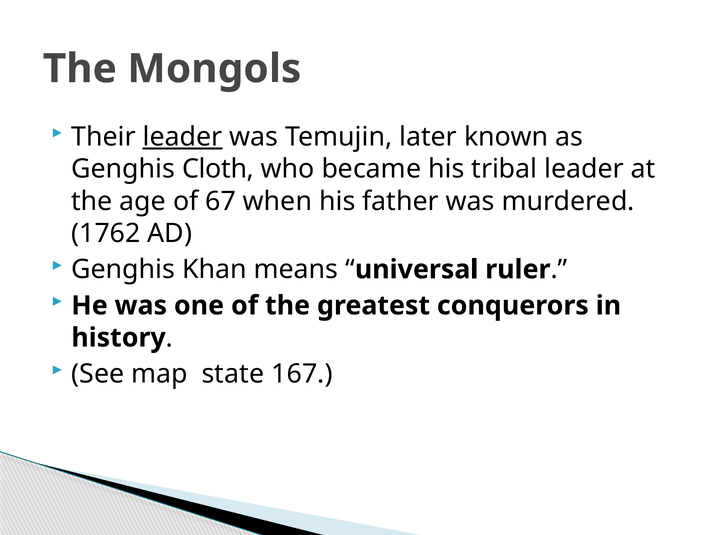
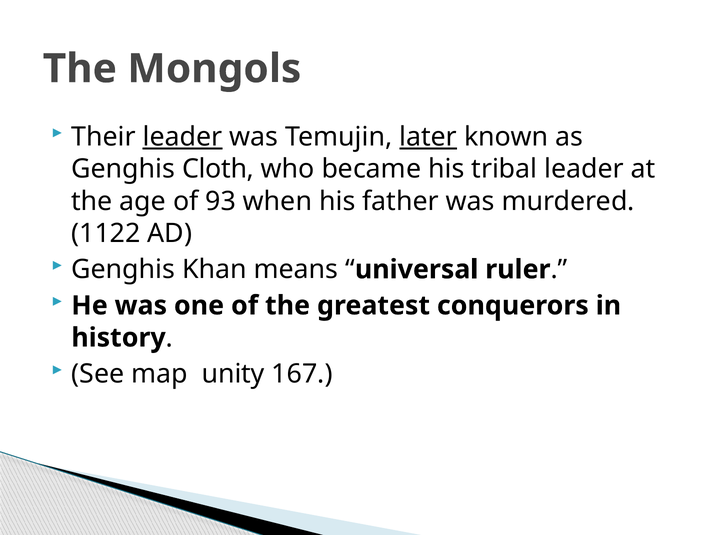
later underline: none -> present (428, 137)
67: 67 -> 93 (221, 201)
1762: 1762 -> 1122 (106, 234)
state: state -> unity (233, 374)
